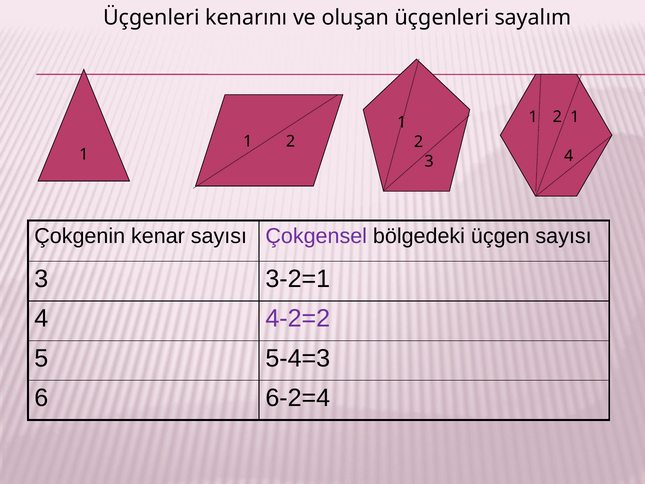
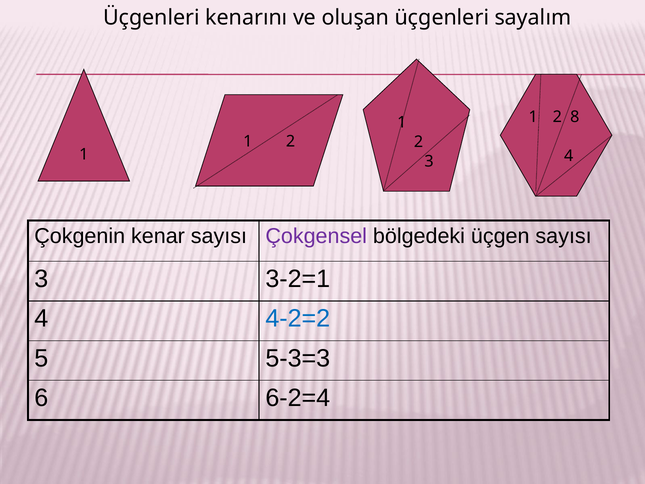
1: 1 -> 8 (575, 117)
4-2=2 colour: purple -> blue (298, 318)
5-4=3: 5-4=3 -> 5-3=3 (298, 358)
